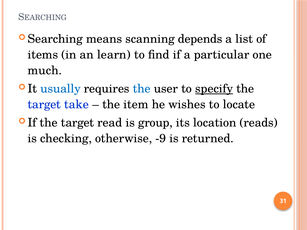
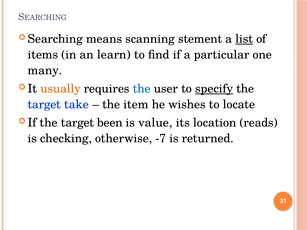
depends: depends -> stement (200, 39)
list underline: none -> present (244, 39)
much: much -> many (45, 71)
usually colour: blue -> orange (61, 89)
read: read -> been (110, 123)
group: group -> value (155, 123)
-9: -9 -> -7 (161, 139)
